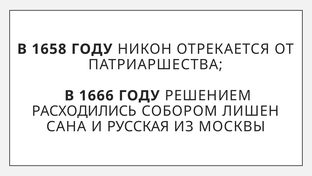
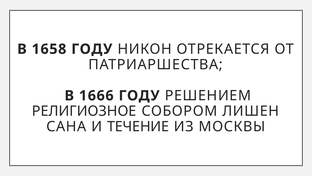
РАСХОДИЛИСЬ: РАСХОДИЛИСЬ -> РЕЛИГИОЗНОЕ (84, 111)
РУССКАЯ: РУССКАЯ -> ТЕЧЕНИЕ (138, 126)
